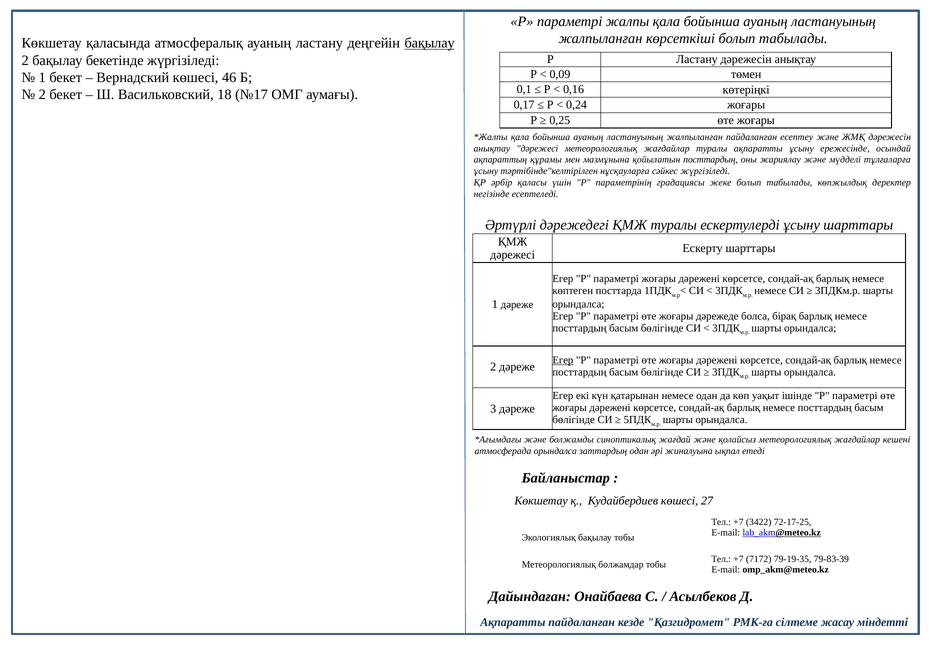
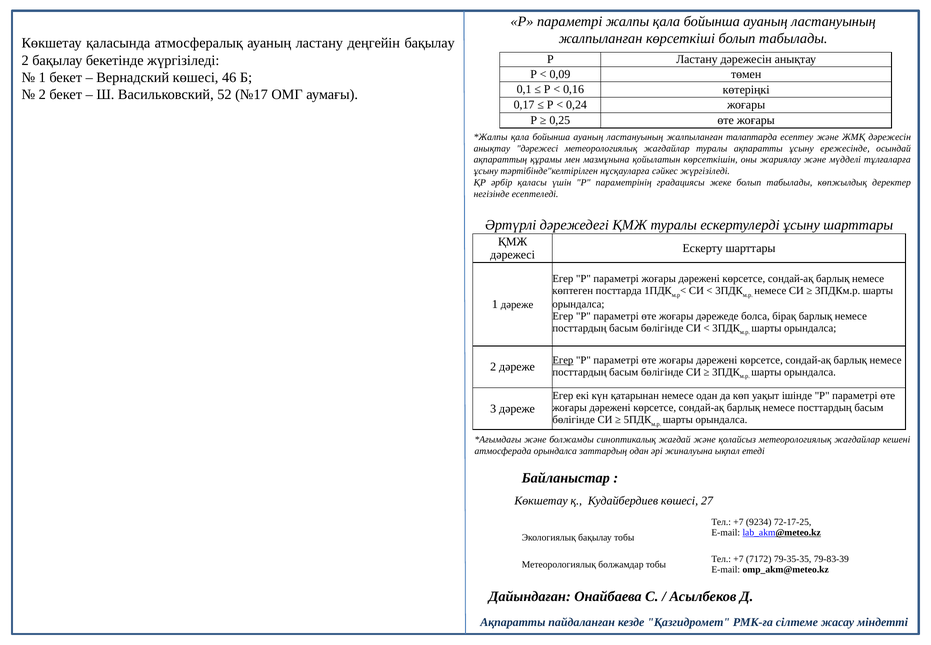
бақылау underline: present -> none (430, 43)
18: 18 -> 52 (224, 95)
жалпыланған пайдаланған: пайдаланған -> талаптарда (752, 137)
қойылатын посттардың: посттардың -> көрсеткішін (711, 160)
3422: 3422 -> 9234 (759, 521)
79-19-35: 79-19-35 -> 79-35-35 (793, 559)
